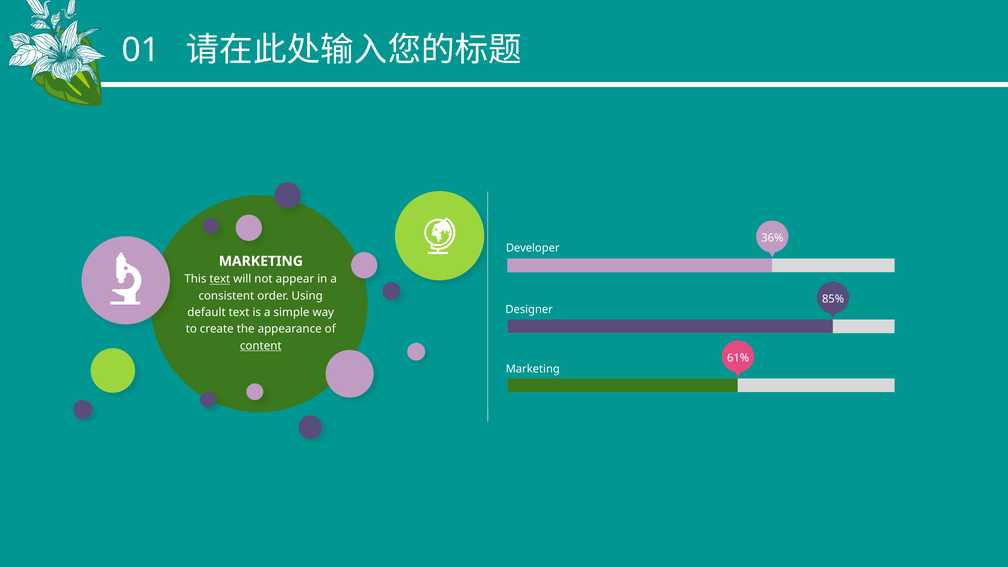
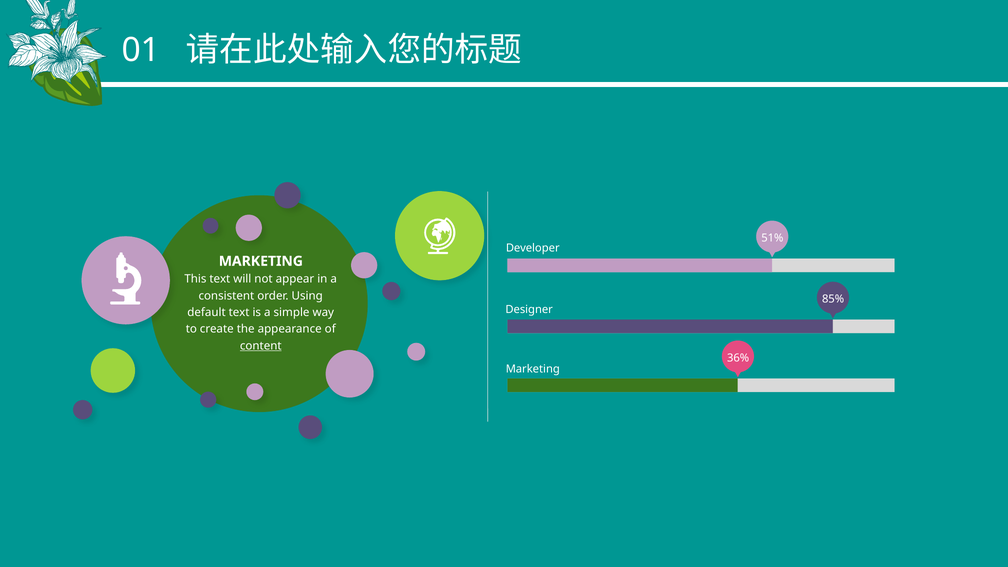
36%: 36% -> 51% (772, 238)
text underline: present -> none (220, 279)
61%: 61% -> 36% (738, 358)
